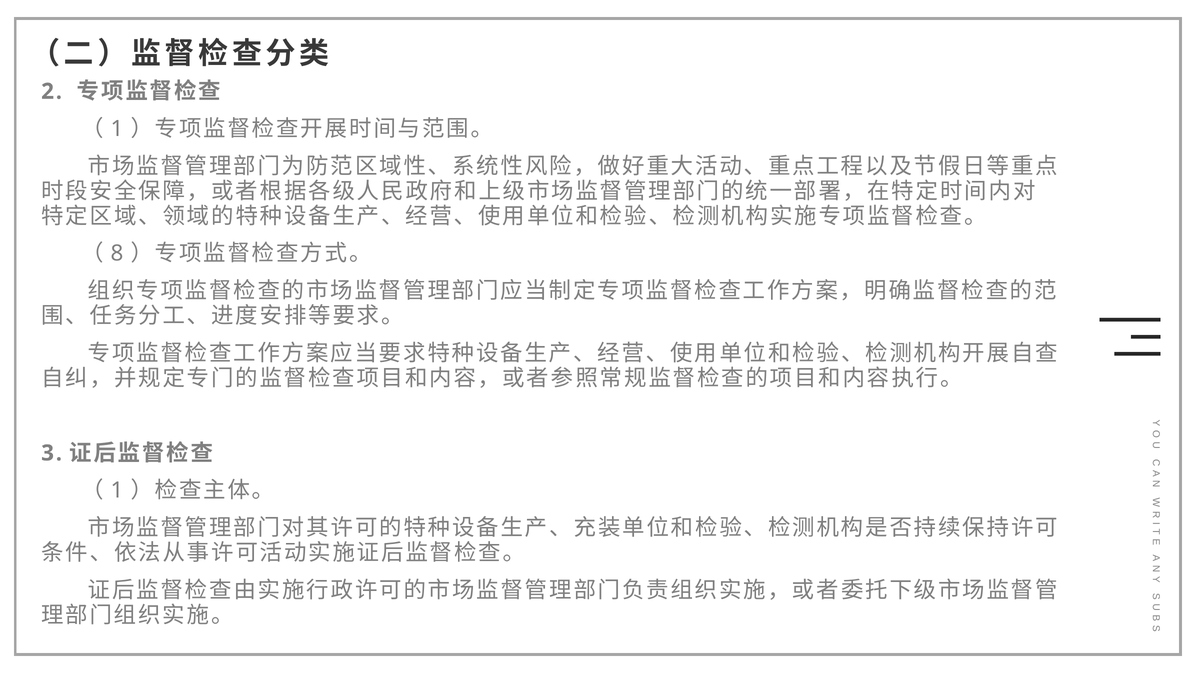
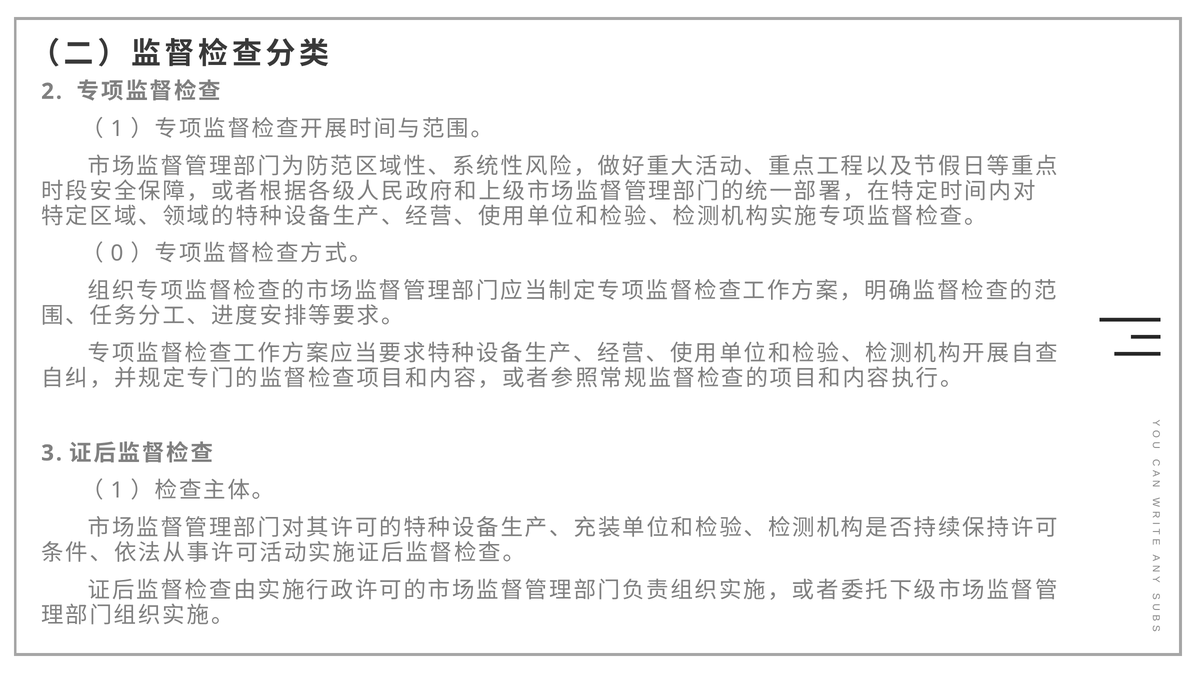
8: 8 -> 0 (117, 253)
